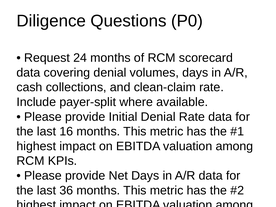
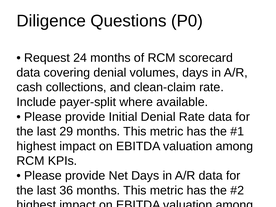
16: 16 -> 29 (66, 131)
